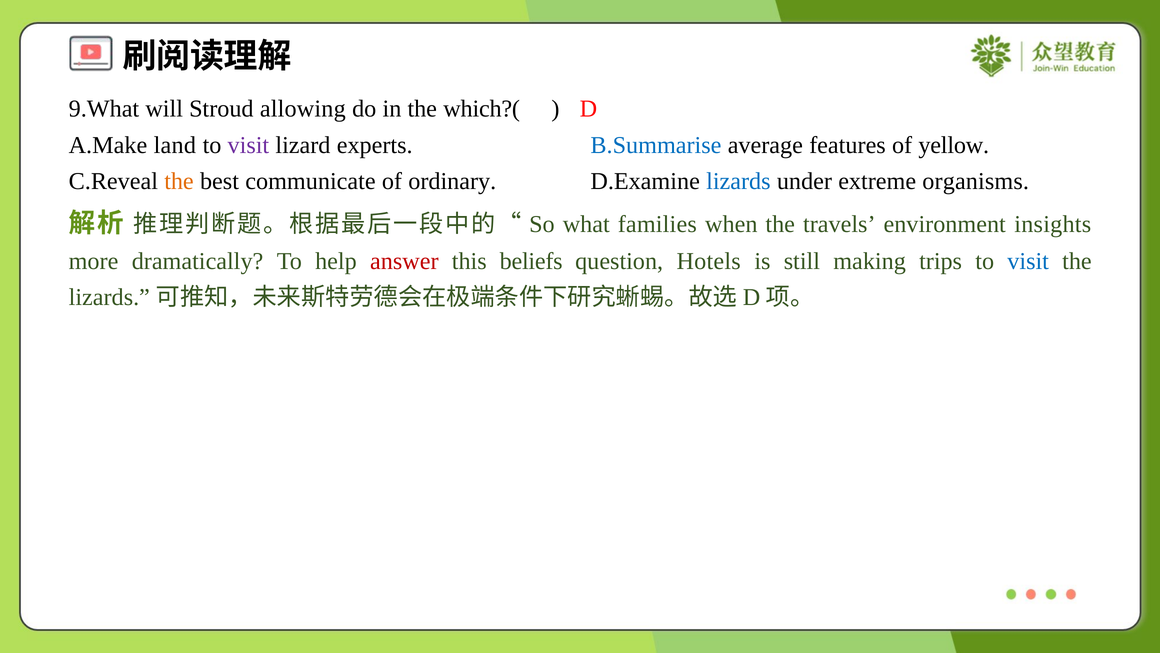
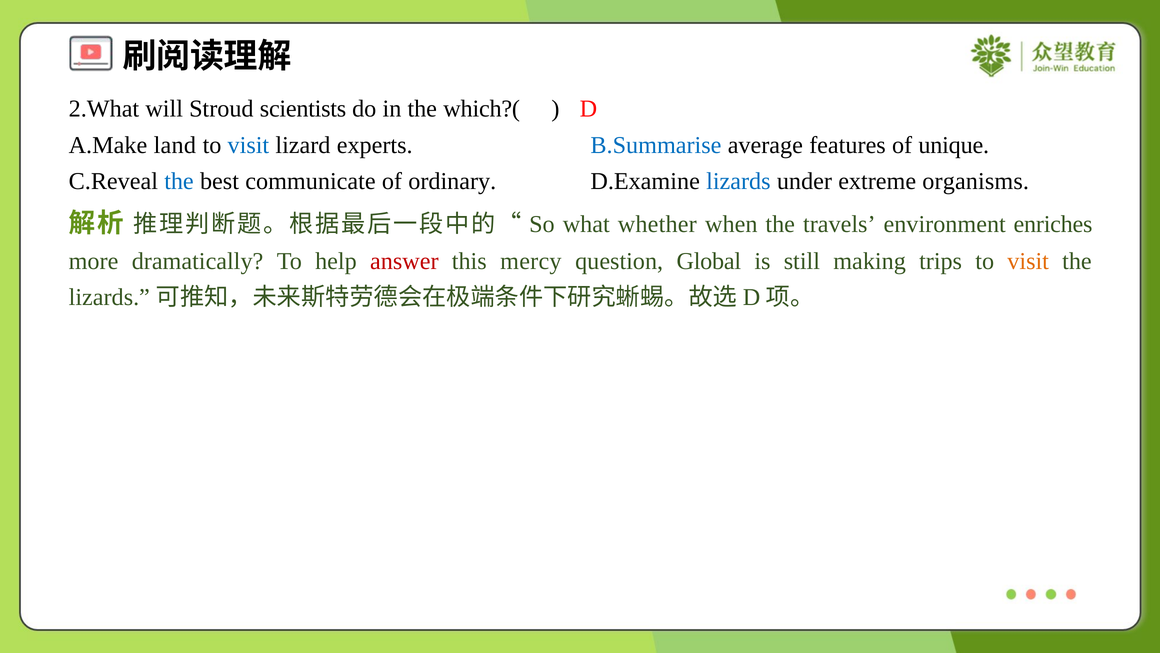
9.What: 9.What -> 2.What (104, 109)
allowing: allowing -> scientists (303, 109)
visit colour: purple -> blue (248, 145)
yellow: yellow -> unique (954, 145)
the colour: orange -> blue (179, 181)
families: families -> whether (657, 224)
insights: insights -> enriches (1053, 224)
beliefs: beliefs -> mercy (531, 261)
Hotels: Hotels -> Global (709, 261)
visit colour: blue -> orange (1028, 261)
